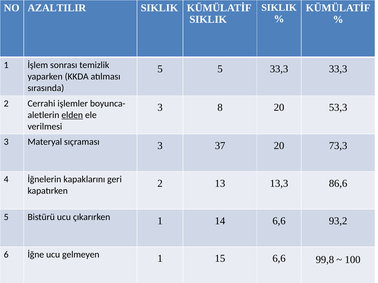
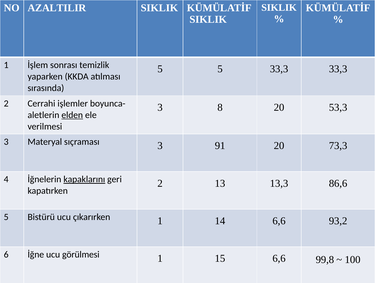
37: 37 -> 91 (220, 146)
kapaklarını underline: none -> present (84, 180)
gelmeyen: gelmeyen -> görülmesi (81, 255)
